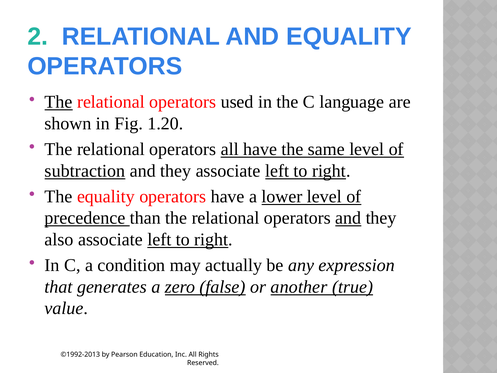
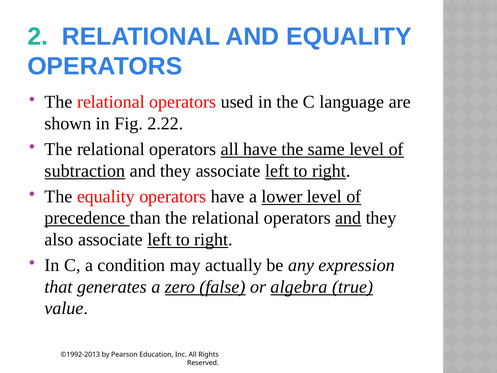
The underline: present -> none (59, 102)
1.20: 1.20 -> 2.22 (165, 123)
another: another -> algebra (299, 287)
